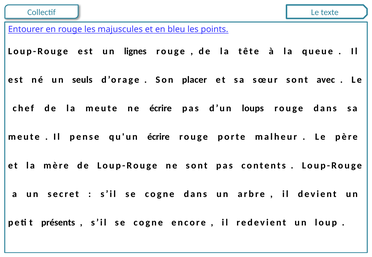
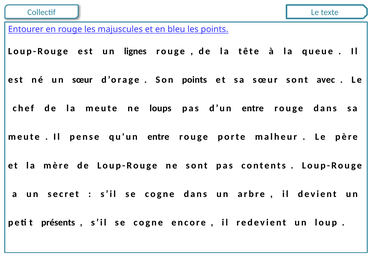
un seuls: seuls -> sœur (82, 80)
Son placer: placer -> points (194, 80)
ne écrire: écrire -> loups (160, 109)
d’un loups: loups -> entre (253, 109)
qu'un écrire: écrire -> entre (158, 137)
